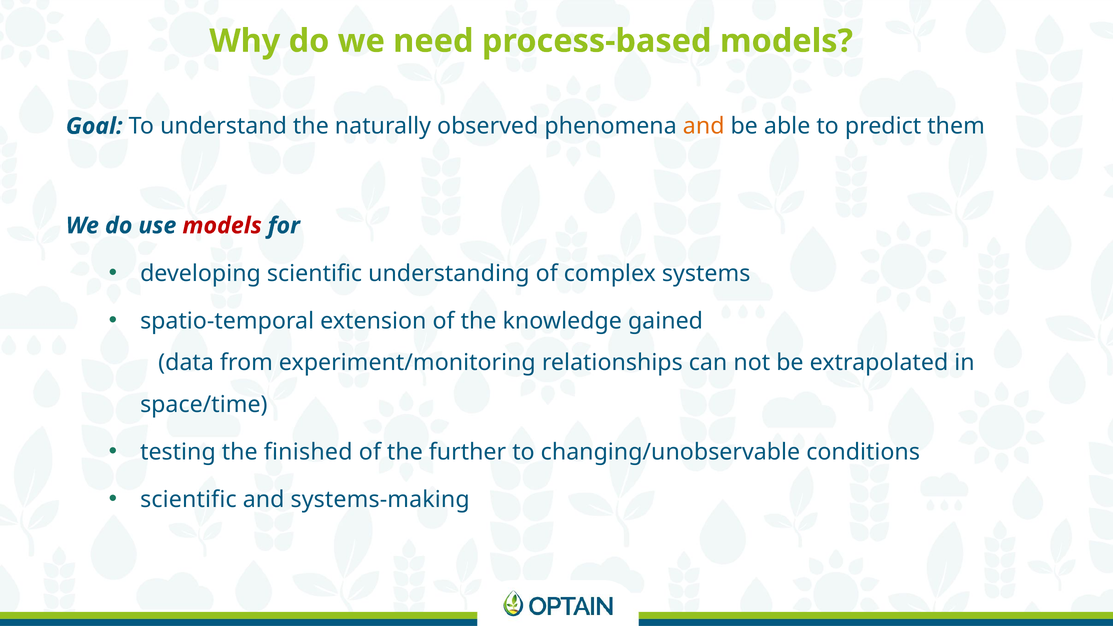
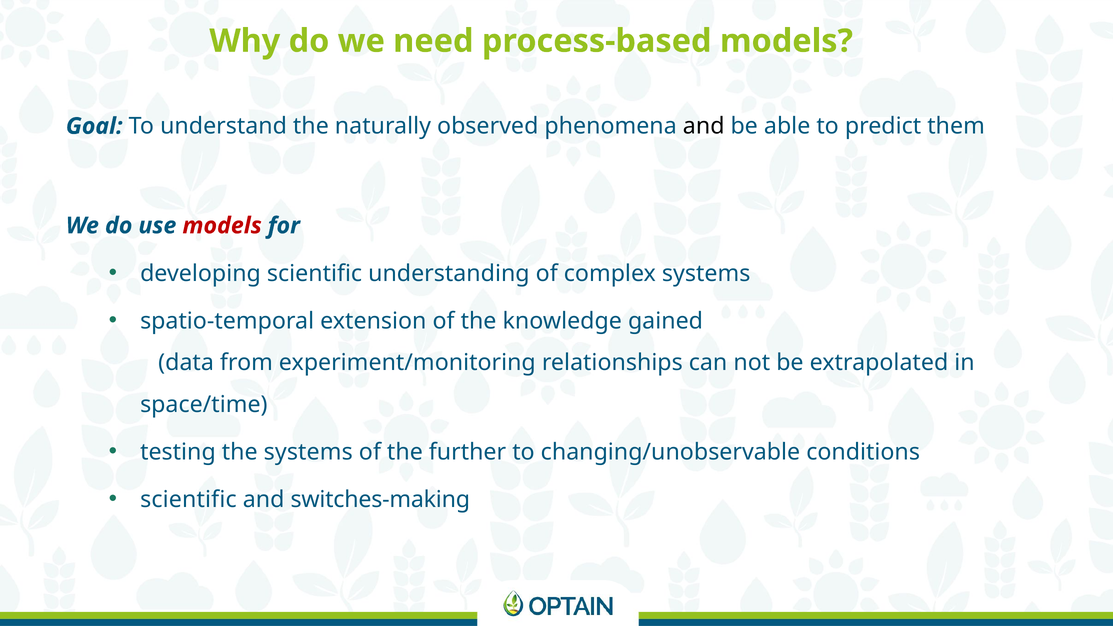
and colour: orange -> black (704, 126)
the finished: finished -> systems (308, 452)
systems-making: systems-making -> switches-making (380, 500)
